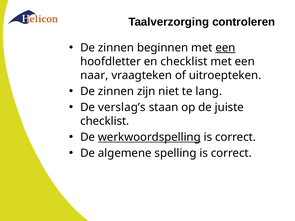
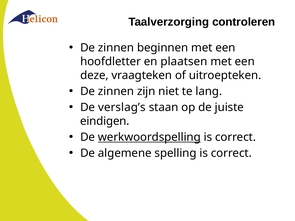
een underline: present -> none (225, 48)
en checklist: checklist -> plaatsen (184, 62)
naar: naar -> deze (94, 75)
checklist: checklist -> eindigen (105, 121)
